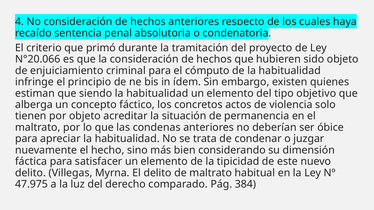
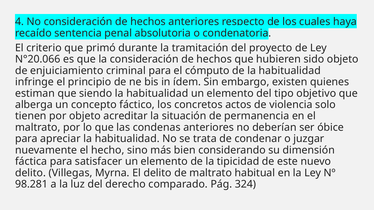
47.975: 47.975 -> 98.281 (32, 184)
384: 384 -> 324 (245, 184)
